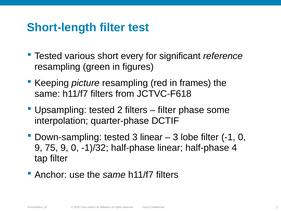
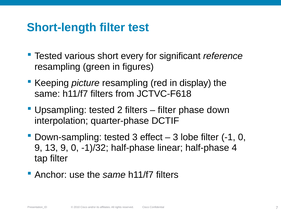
frames: frames -> display (195, 83)
some: some -> down (218, 110)
3 linear: linear -> effect (151, 137)
75: 75 -> 13 (51, 148)
